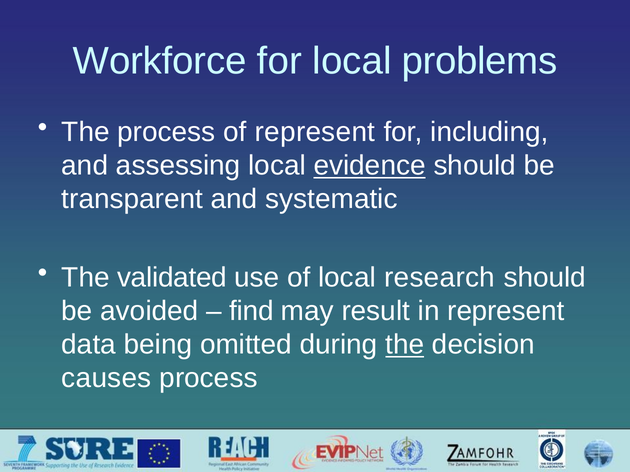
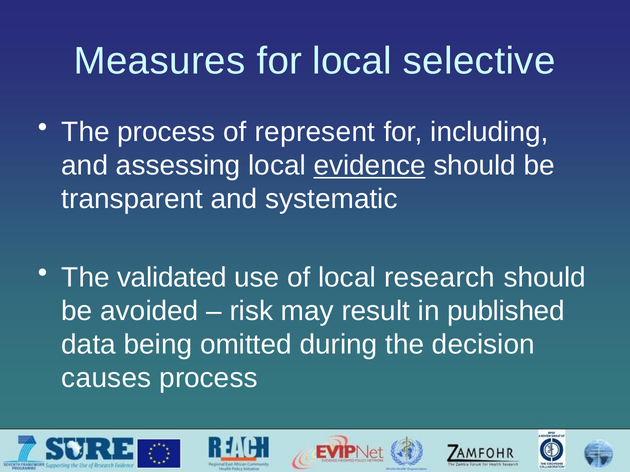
Workforce: Workforce -> Measures (159, 61)
problems: problems -> selective (479, 61)
find: find -> risk (251, 311)
in represent: represent -> published (506, 311)
the underline: present -> none (405, 345)
